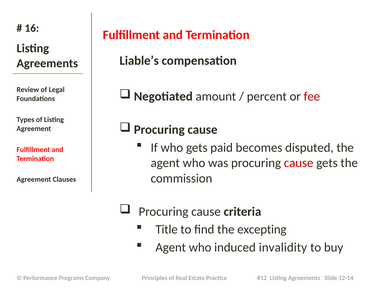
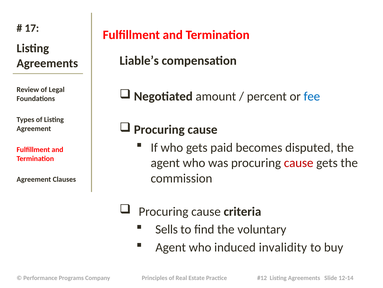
16: 16 -> 17 (32, 28)
fee colour: red -> blue (312, 96)
Title: Title -> Sells (167, 229)
excepting: excepting -> voluntary (262, 229)
